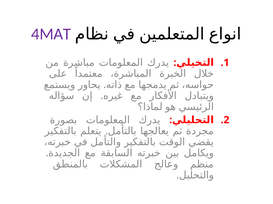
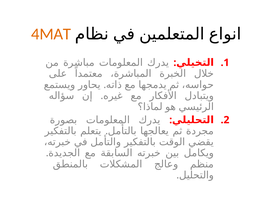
4MAT colour: purple -> orange (51, 34)
